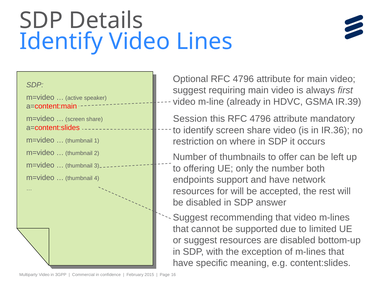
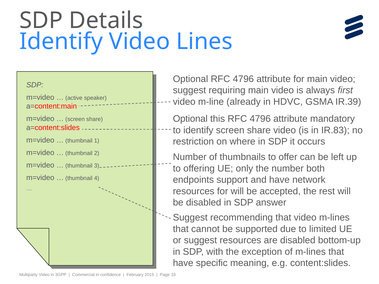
Session: Session -> Optional (190, 119)
IR.36: IR.36 -> IR.83 (335, 130)
